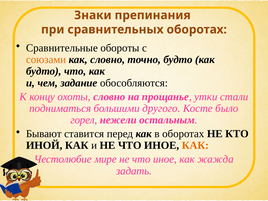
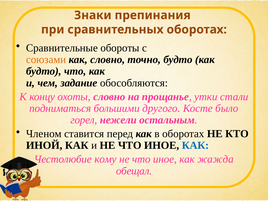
Бывают: Бывают -> Членом (44, 134)
КАК colour: orange -> blue (195, 145)
мире: мире -> кому (105, 159)
задать: задать -> обещал (134, 171)
